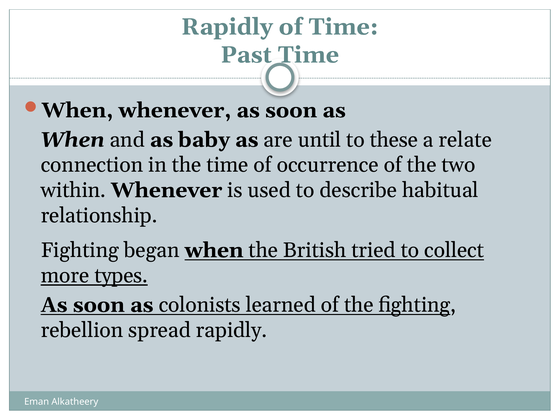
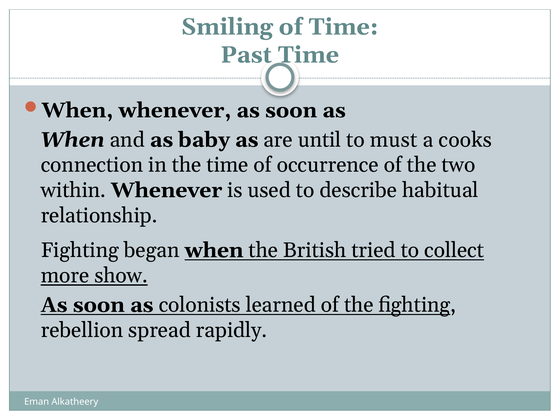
Rapidly: Rapidly -> Smiling (227, 27)
these: these -> must (394, 140)
relate: relate -> cooks (465, 140)
types: types -> show (121, 276)
